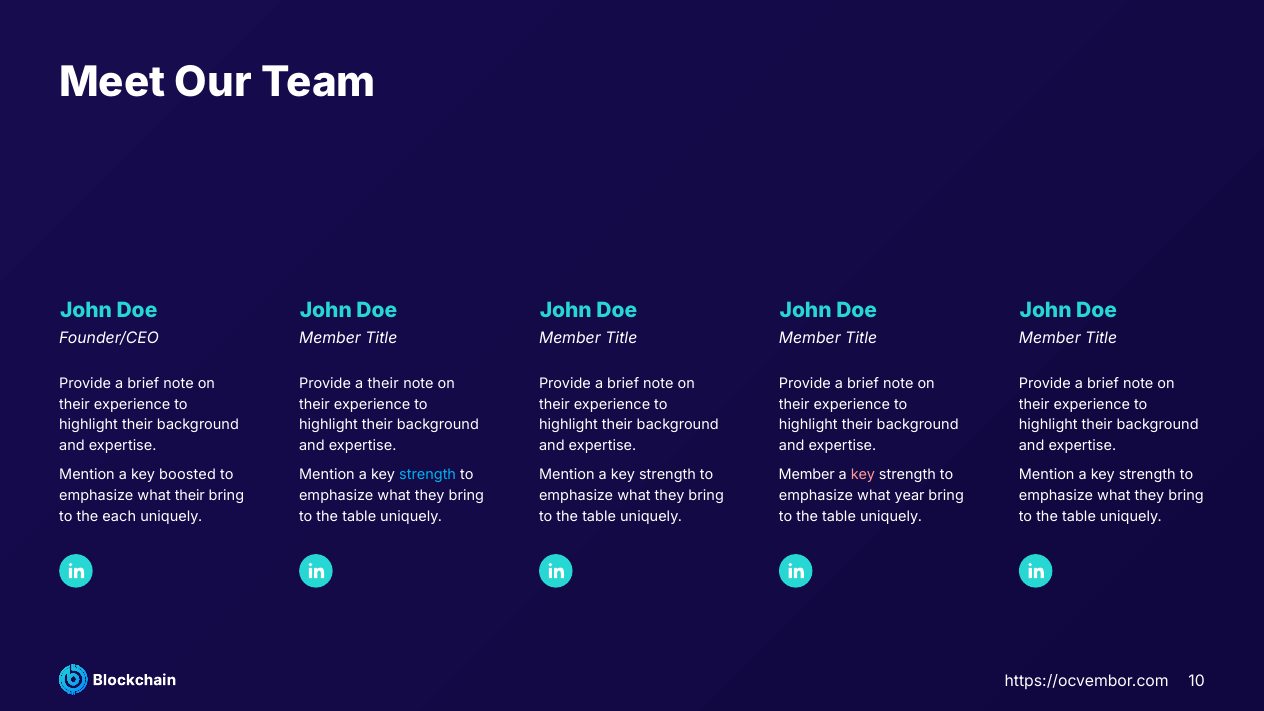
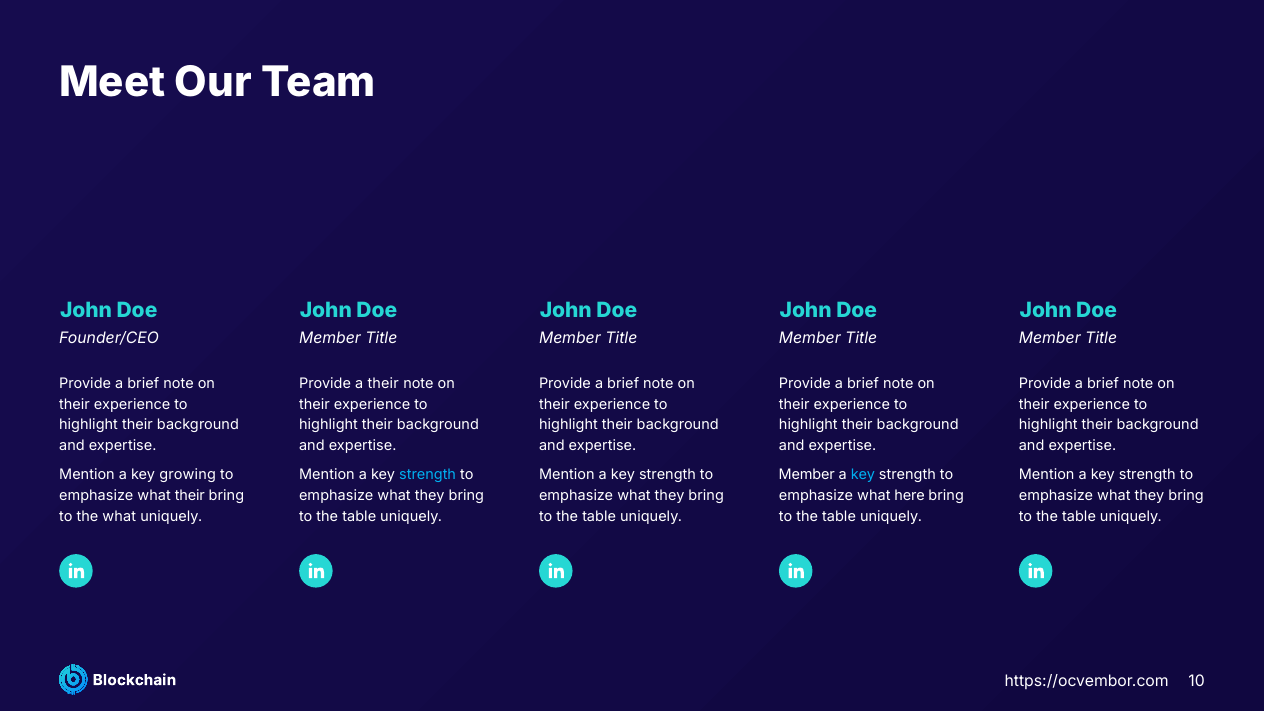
boosted: boosted -> growing (188, 475)
key colour: pink -> light blue (863, 475)
year: year -> here (910, 496)
the each: each -> what (119, 517)
